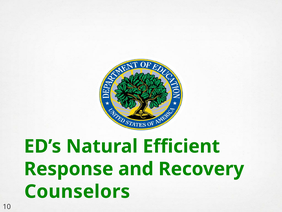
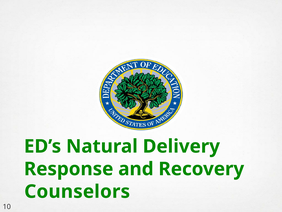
Efficient: Efficient -> Delivery (181, 146)
